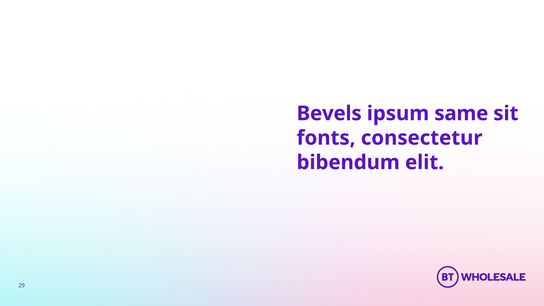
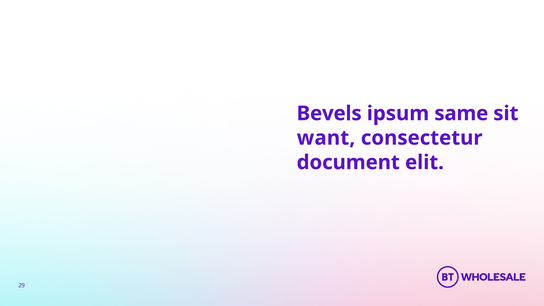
fonts: fonts -> want (326, 138)
bibendum: bibendum -> document (348, 162)
